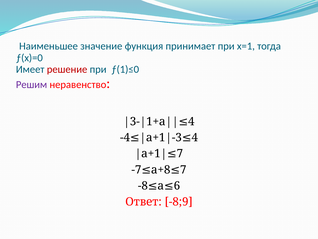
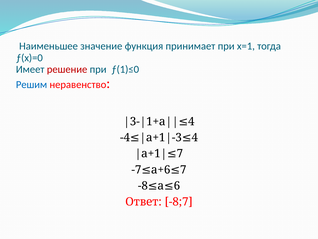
Решим colour: purple -> blue (32, 85)
а+8: а+8 -> а+6 (161, 169)
-8;9: -8;9 -> -8;7 (179, 202)
